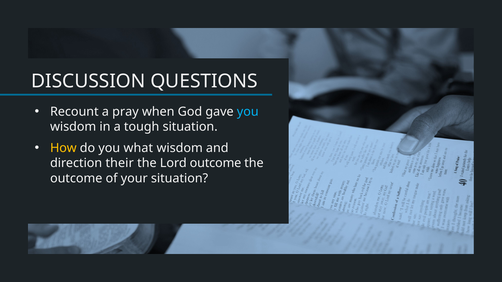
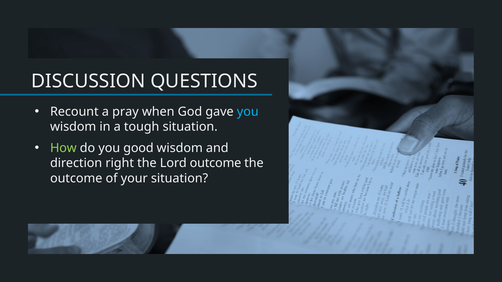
How colour: yellow -> light green (63, 148)
what: what -> good (138, 148)
their: their -> right (120, 163)
